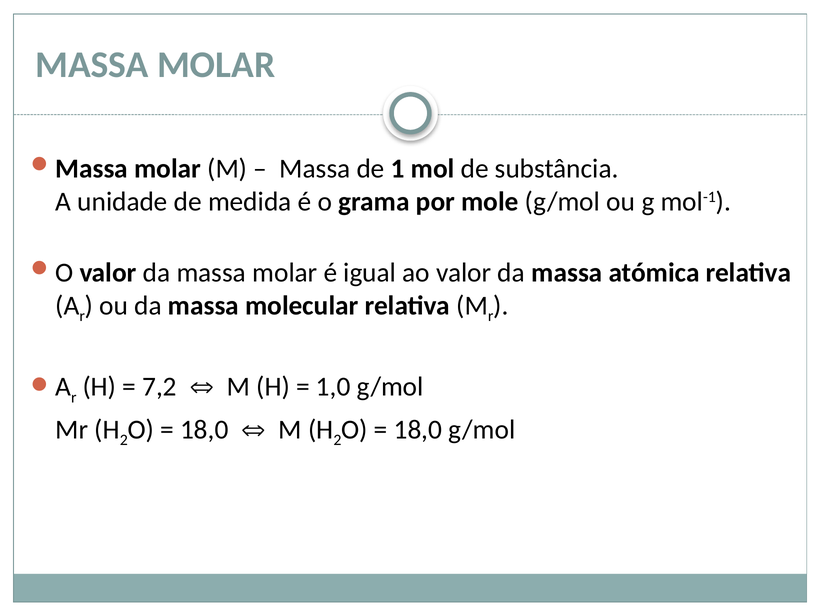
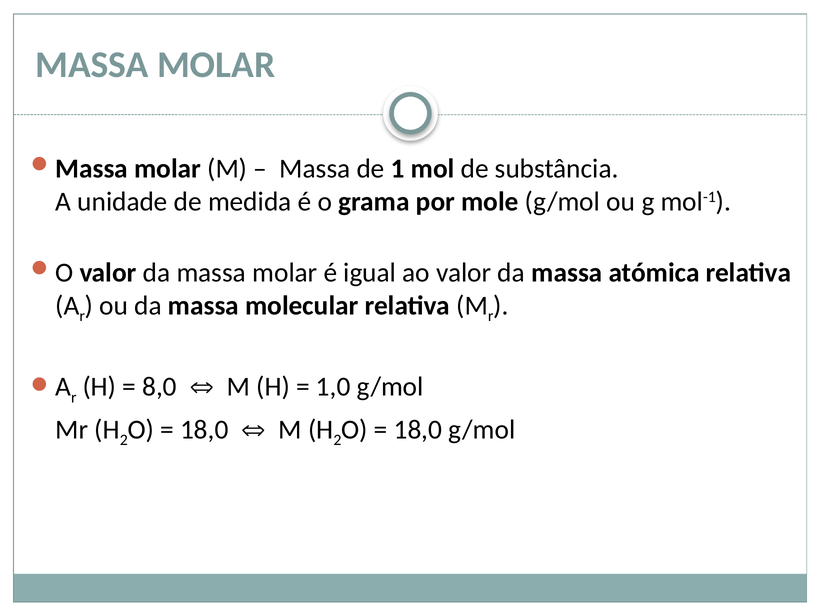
7,2: 7,2 -> 8,0 (160, 387)
